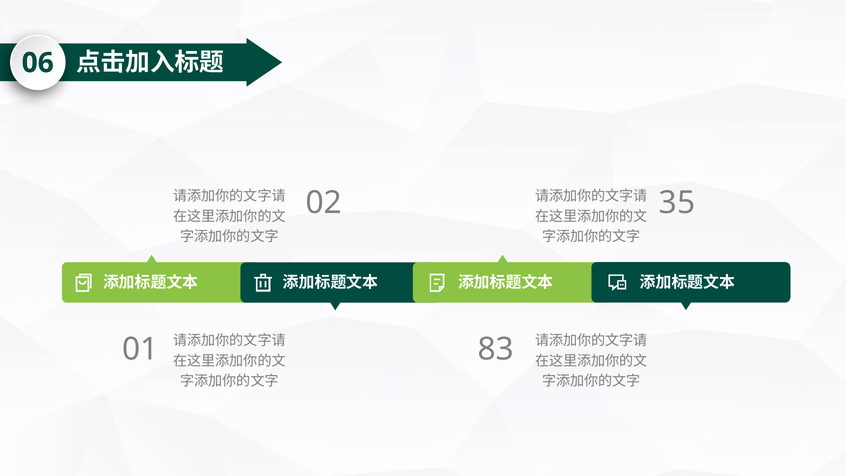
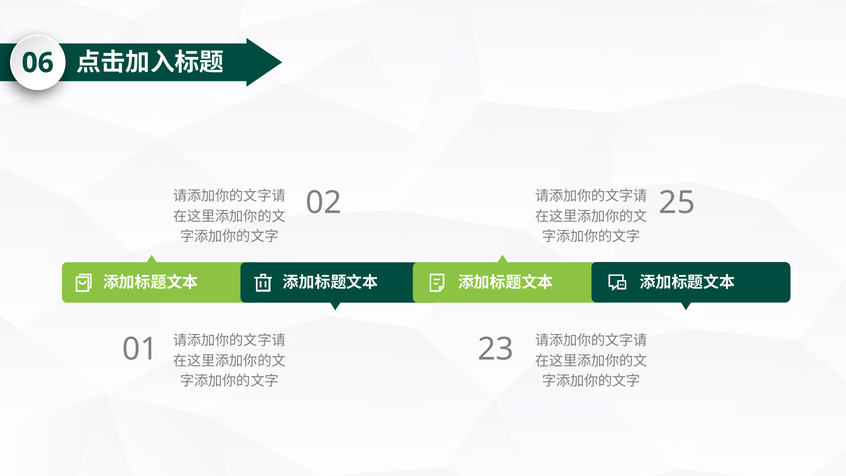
35: 35 -> 25 (677, 203)
83: 83 -> 23 (496, 349)
